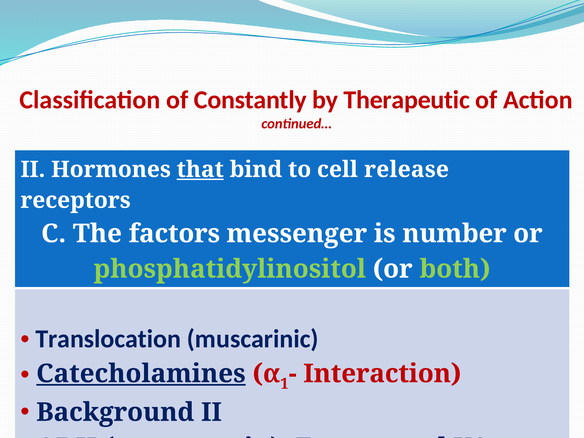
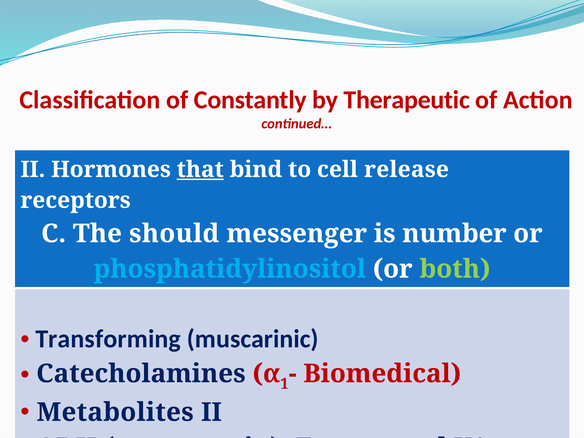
factors: factors -> should (174, 234)
phosphatidylinositol colour: light green -> light blue (230, 269)
Translocation: Translocation -> Transforming (108, 339)
Catecholamines underline: present -> none (141, 374)
Interaction: Interaction -> Biomedical (382, 374)
Background: Background -> Metabolites (115, 412)
